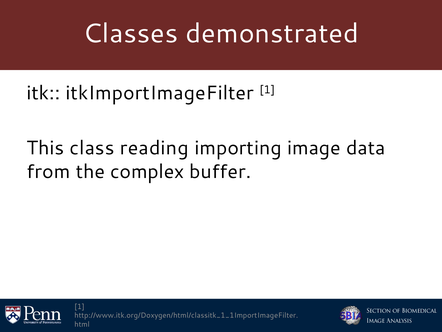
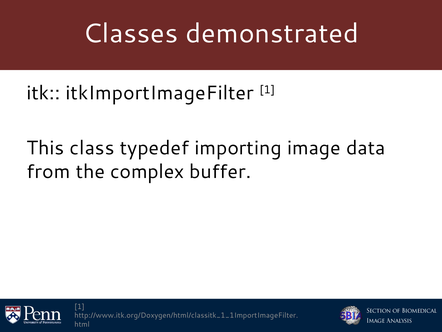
reading: reading -> typedef (154, 148)
